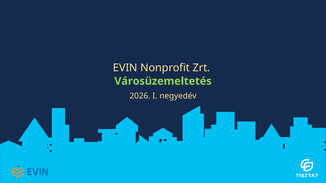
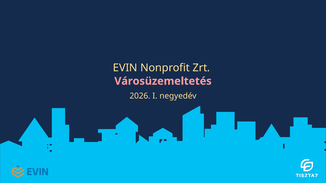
Városüzemeltetés colour: light green -> pink (163, 81)
